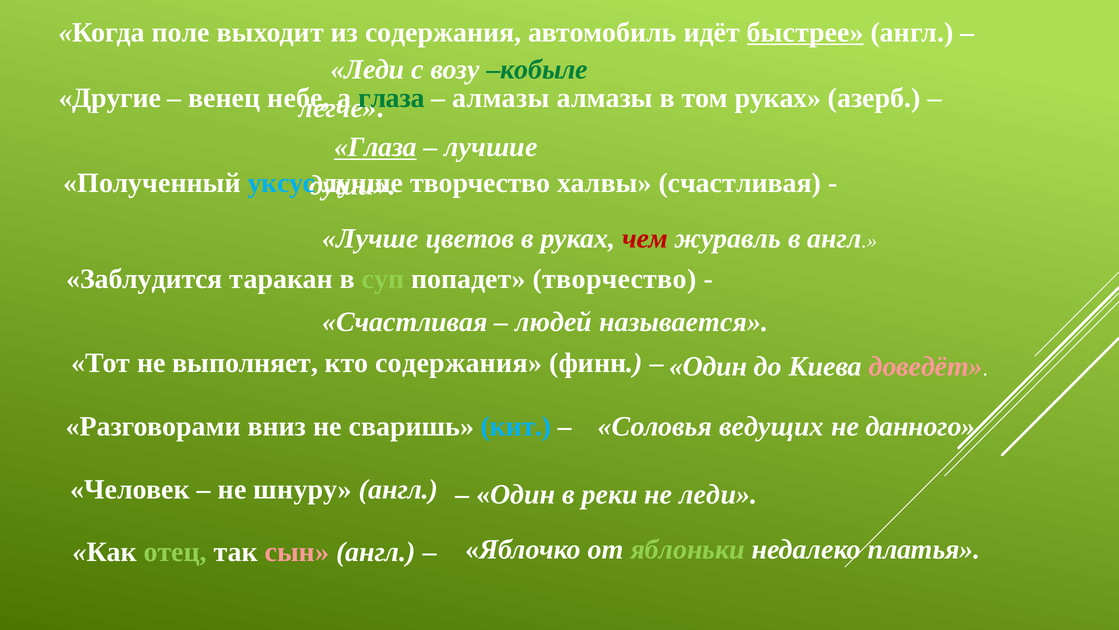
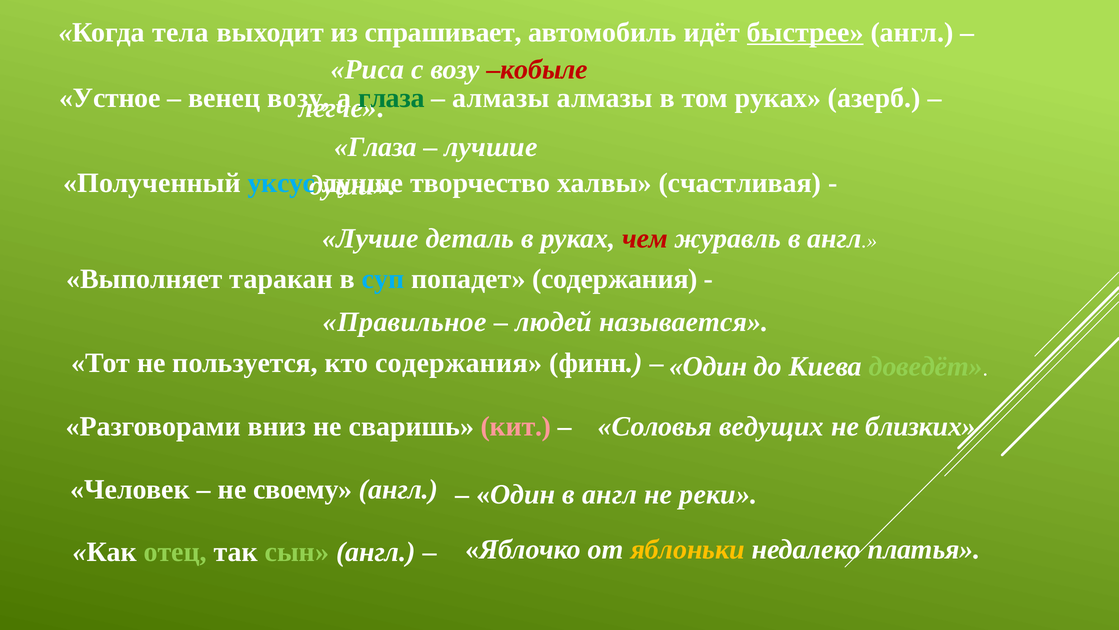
поле: поле -> тела (181, 32)
из содержания: содержания -> спрашивает (443, 32)
Леди: Леди -> Риса (367, 69)
кобыле colour: green -> red (537, 69)
Другие: Другие -> Устное (110, 98)
венец небе: небе -> возу (299, 98)
Глаза underline: present -> none (375, 147)
цветов: цветов -> деталь (470, 238)
Заблудится: Заблудится -> Выполняет (144, 279)
суп colour: light green -> light blue (383, 279)
попадет творчество: творчество -> содержания (615, 279)
Счастливая: Счастливая -> Правильное (405, 322)
выполняет: выполняет -> пользуется (245, 363)
доведёт colour: pink -> light green (926, 366)
кит colour: light blue -> pink (516, 426)
данного: данного -> близких (921, 426)
шнуру: шнуру -> своему (303, 489)
Один в реки: реки -> англ (610, 494)
не леди: леди -> реки (718, 494)
сын colour: pink -> light green (297, 551)
яблоньки colour: light green -> yellow (688, 549)
